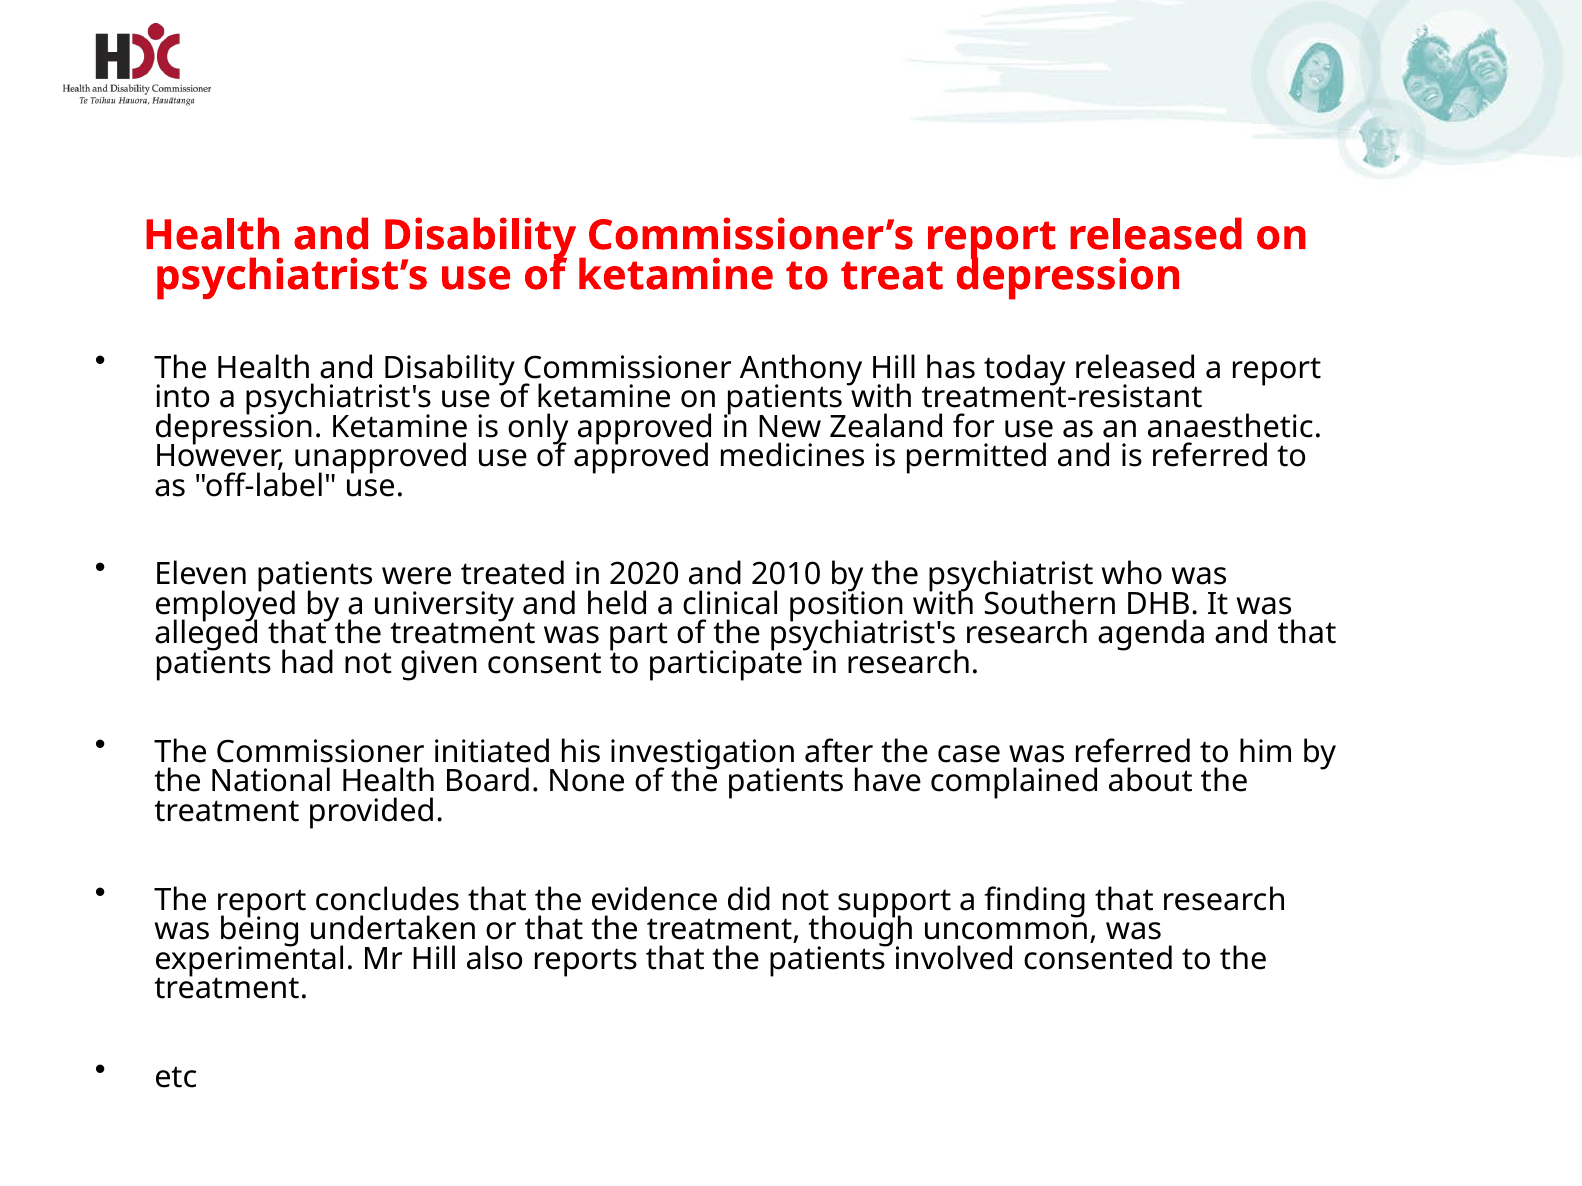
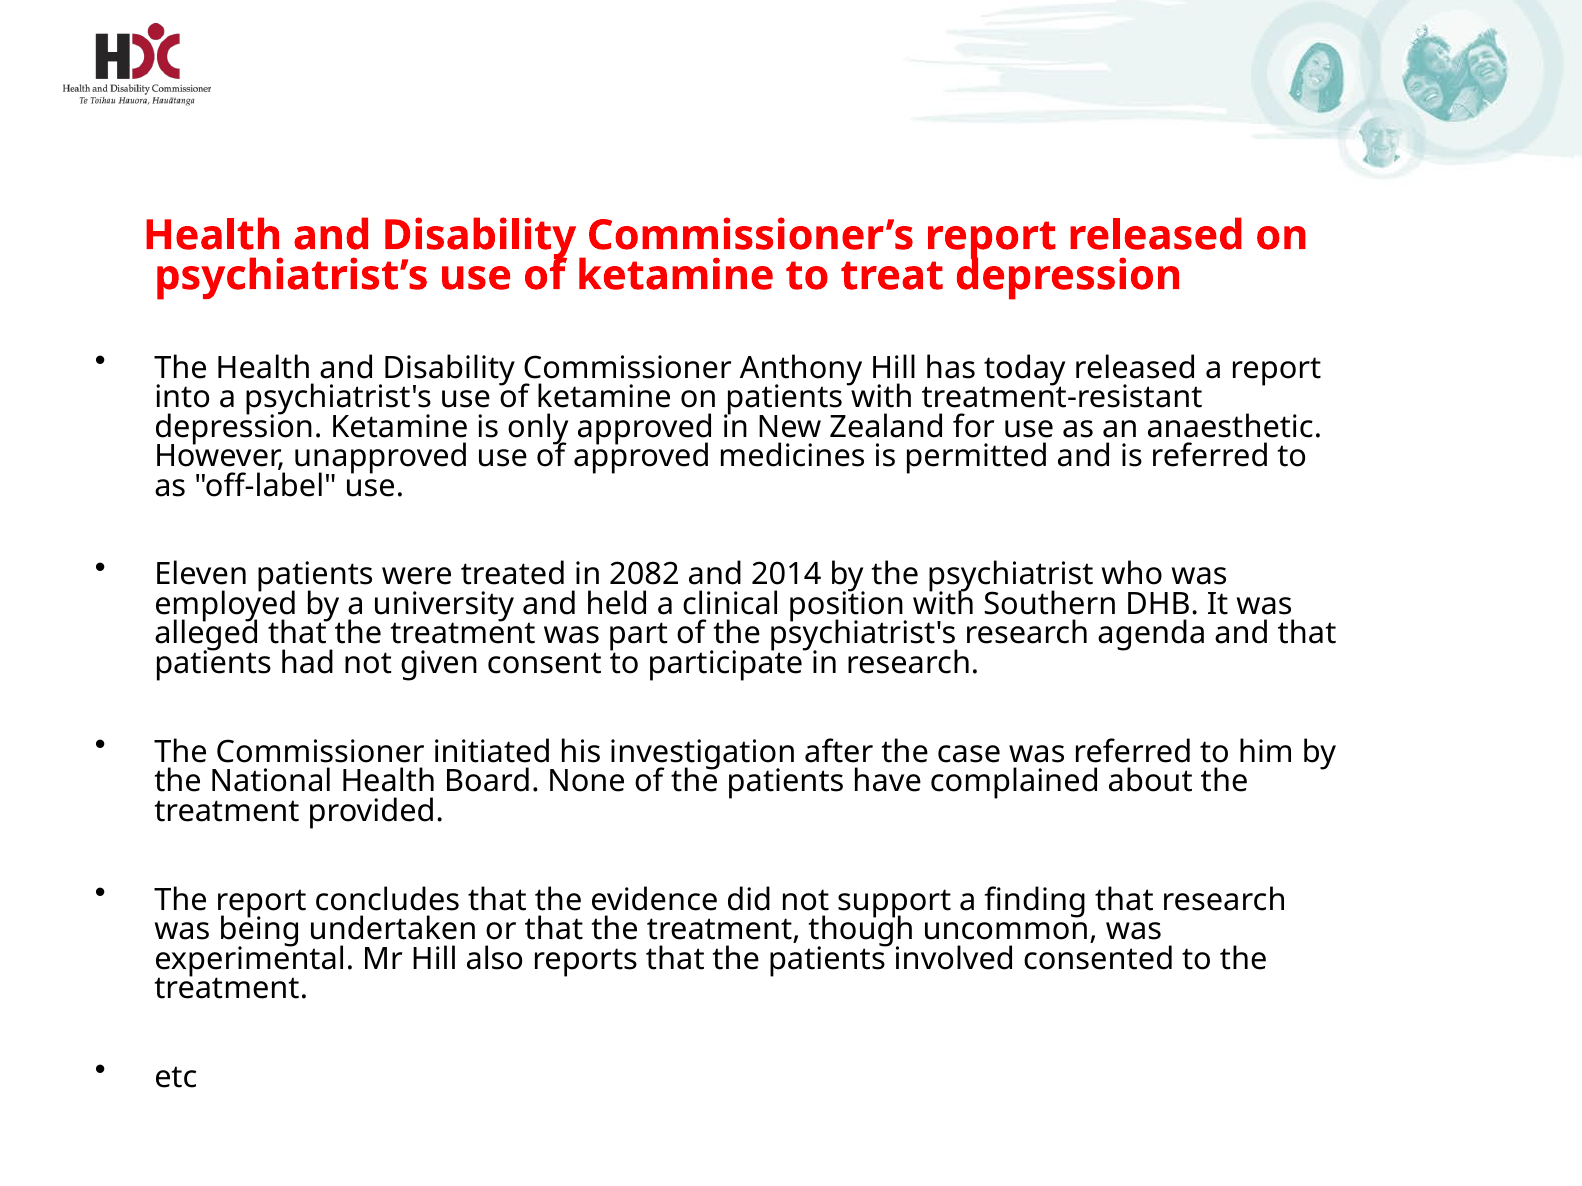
2020: 2020 -> 2082 (644, 575)
2010: 2010 -> 2014 (786, 575)
